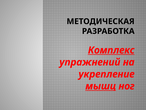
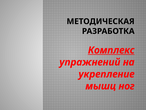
мышц underline: present -> none (101, 86)
